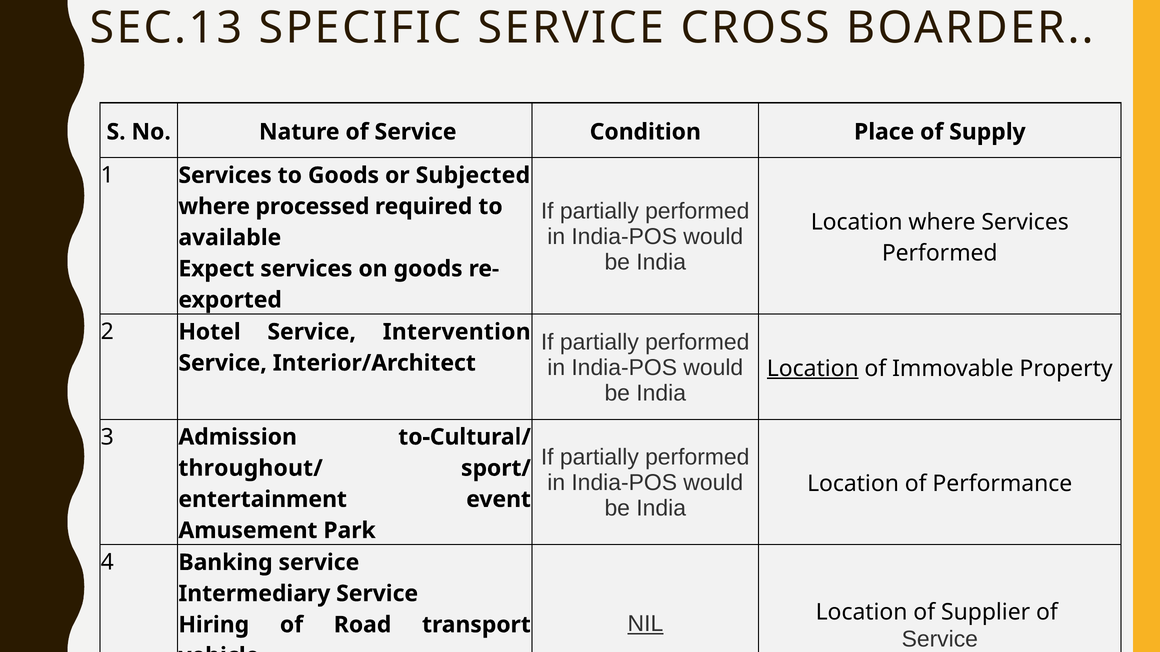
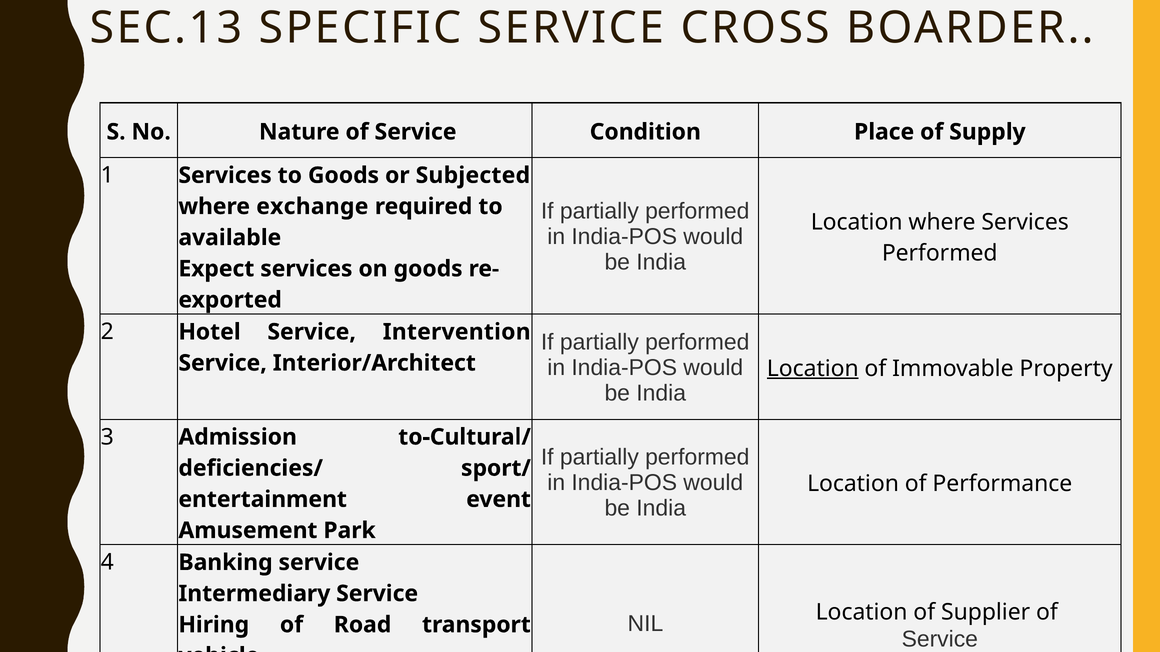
processed: processed -> exchange (312, 207)
throughout/: throughout/ -> deficiencies/ (251, 469)
NIL underline: present -> none (645, 624)
